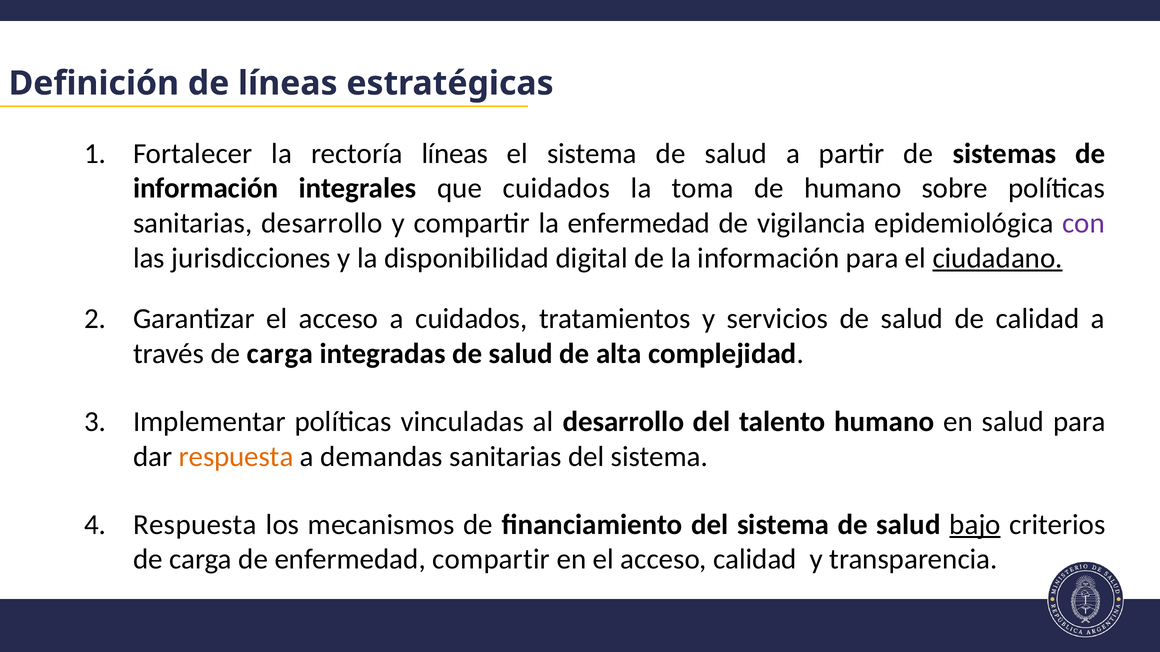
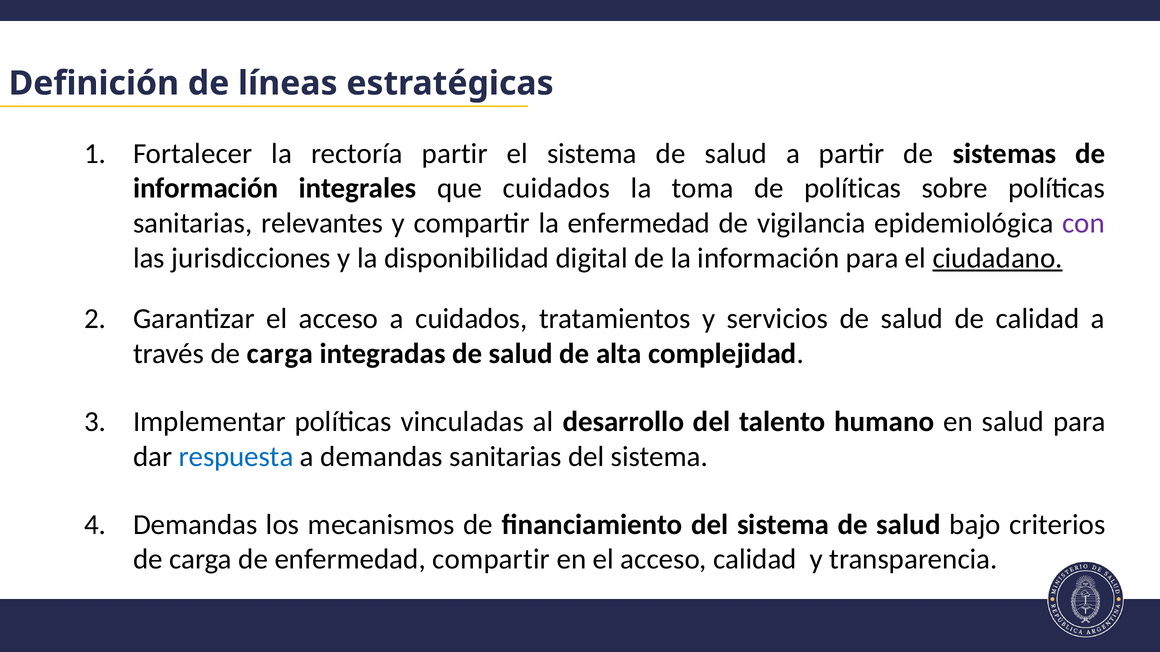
rectoría líneas: líneas -> partir (455, 154)
de humano: humano -> políticas (853, 189)
sanitarias desarrollo: desarrollo -> relevantes (322, 223)
respuesta colour: orange -> blue (236, 457)
Respuesta: Respuesta -> Demandas (195, 525)
bajo underline: present -> none (975, 525)
